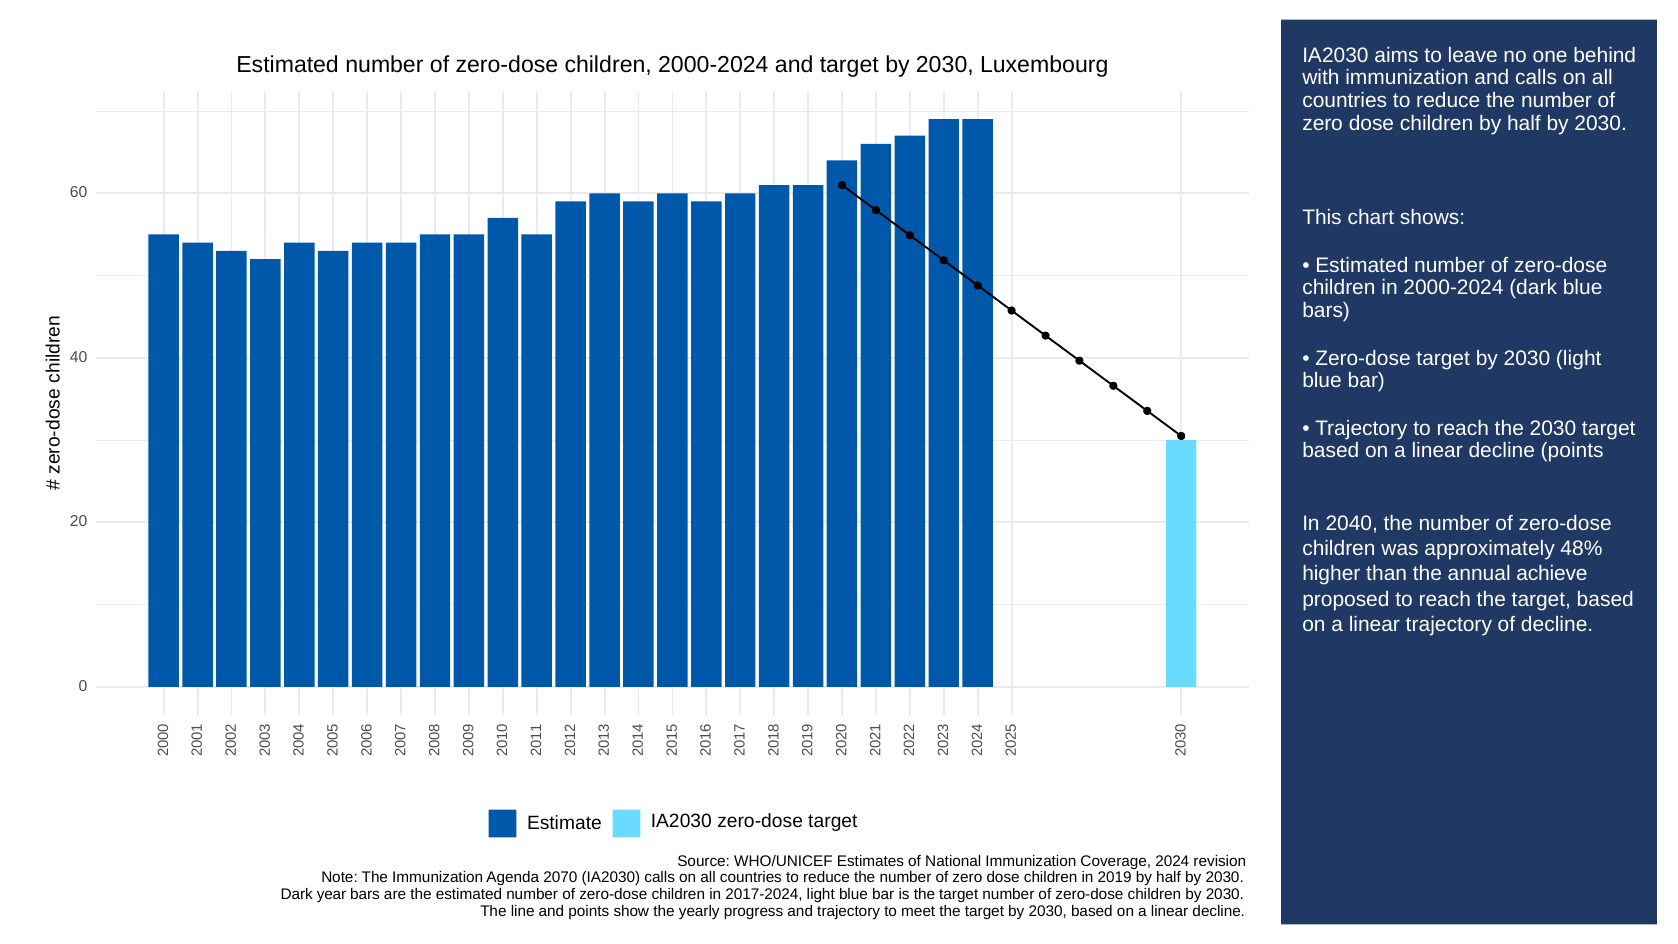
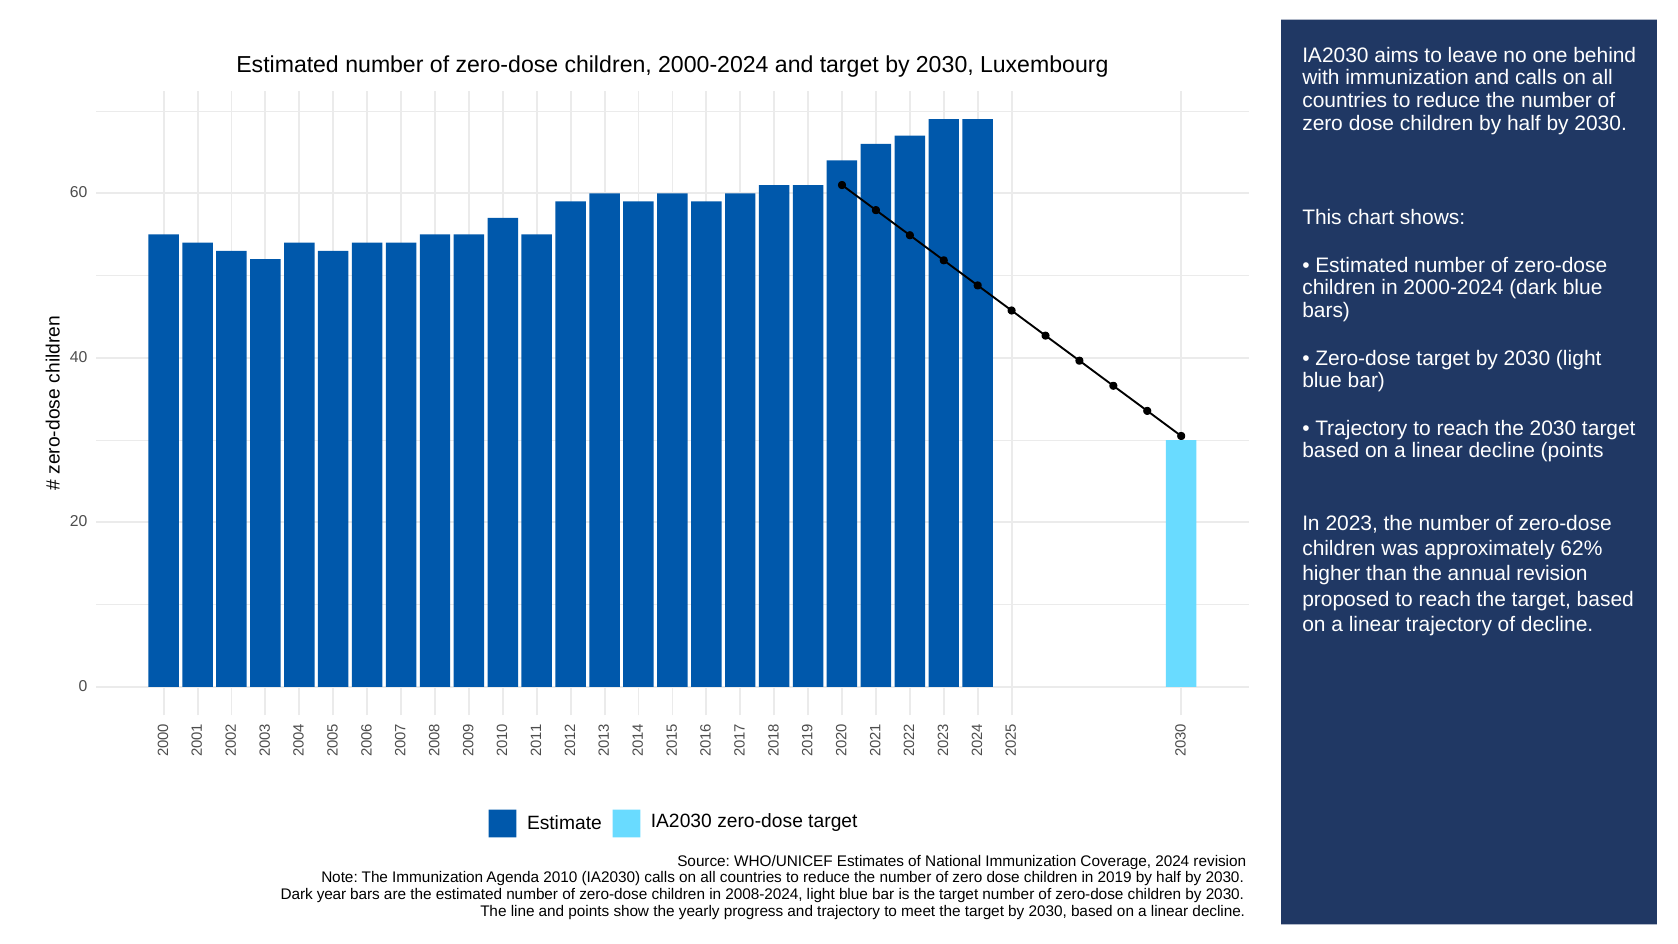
2040: 2040 -> 2023 (1352, 524)
48%: 48% -> 62% (1582, 549)
annual achieve: achieve -> revision (1552, 574)
2070: 2070 -> 2010 (560, 878)
2017-2024: 2017-2024 -> 2008-2024 (764, 894)
